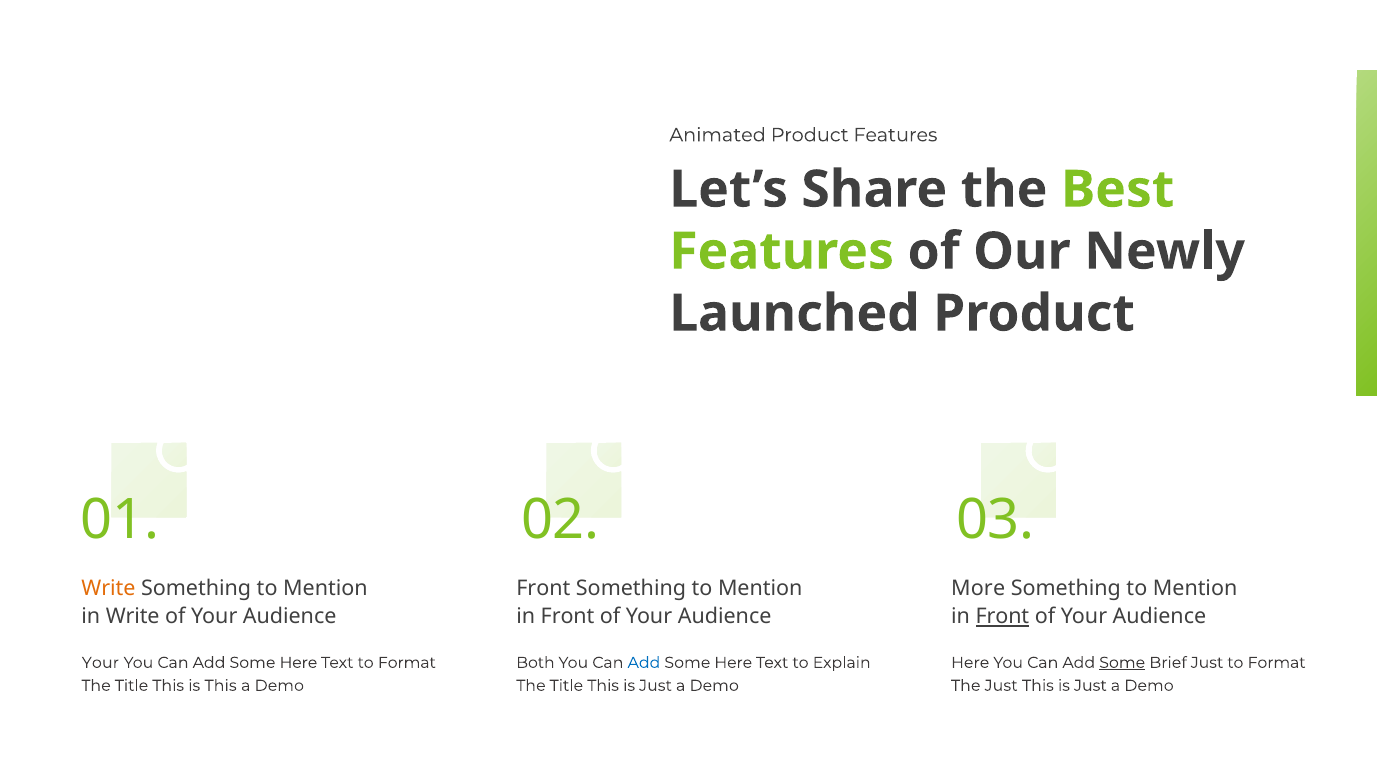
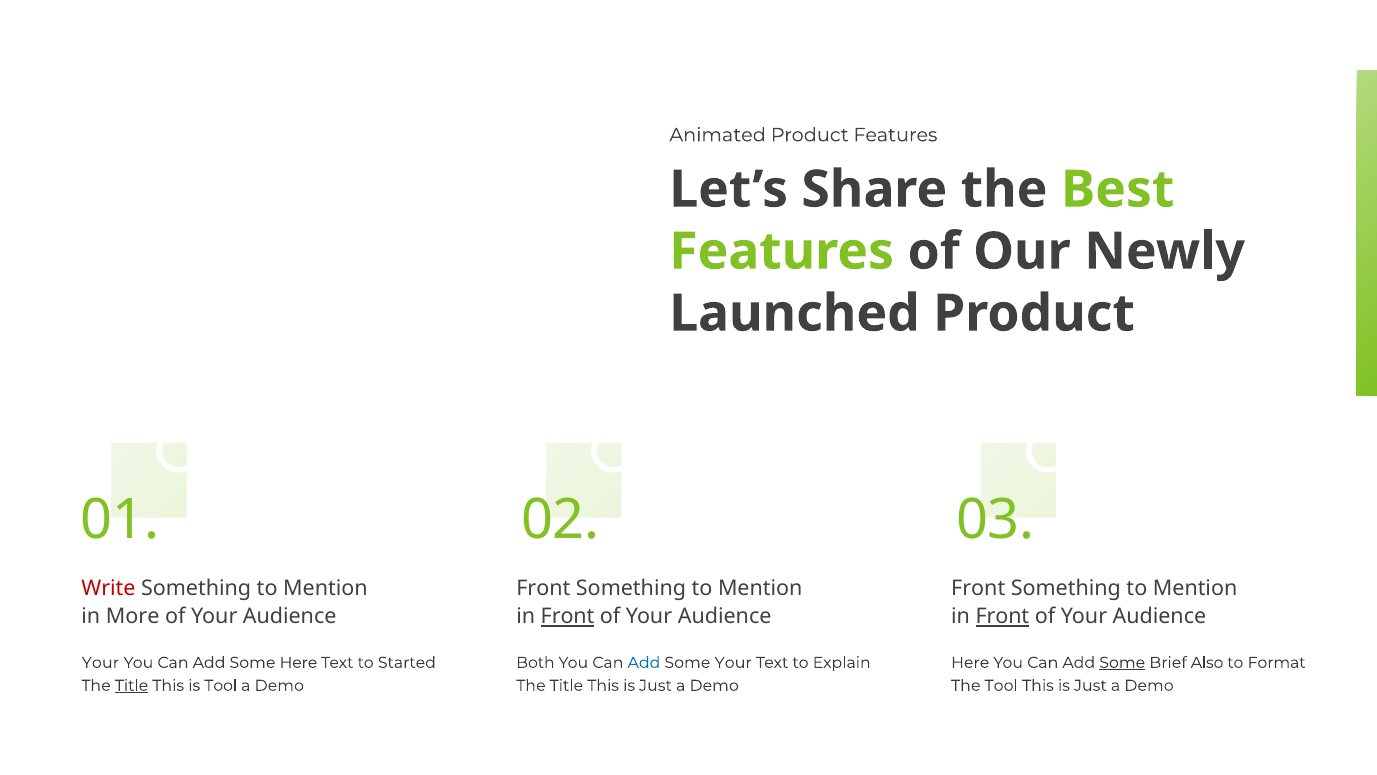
Write colour: orange -> red (109, 588)
More: More -> Front (978, 588)
in Write: Write -> More (133, 617)
Front underline: none -> present (568, 617)
Text to Format: Format -> Started (407, 662)
Here: Here -> Your (733, 662)
Brief Just: Just -> Also (1207, 662)
Title underline: none -> present (132, 685)
is This: This -> Tool (221, 685)
The Just: Just -> Tool (1001, 685)
